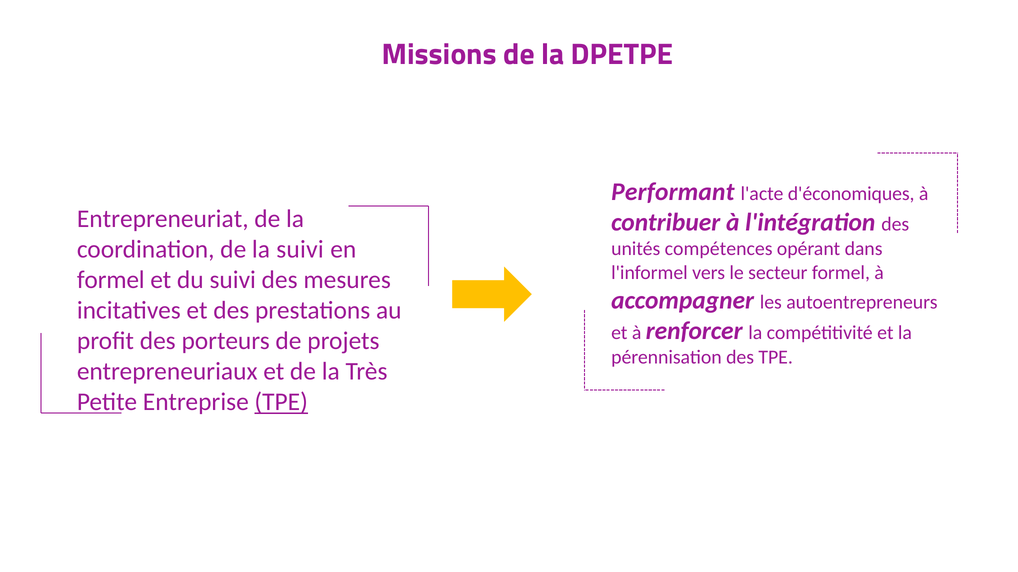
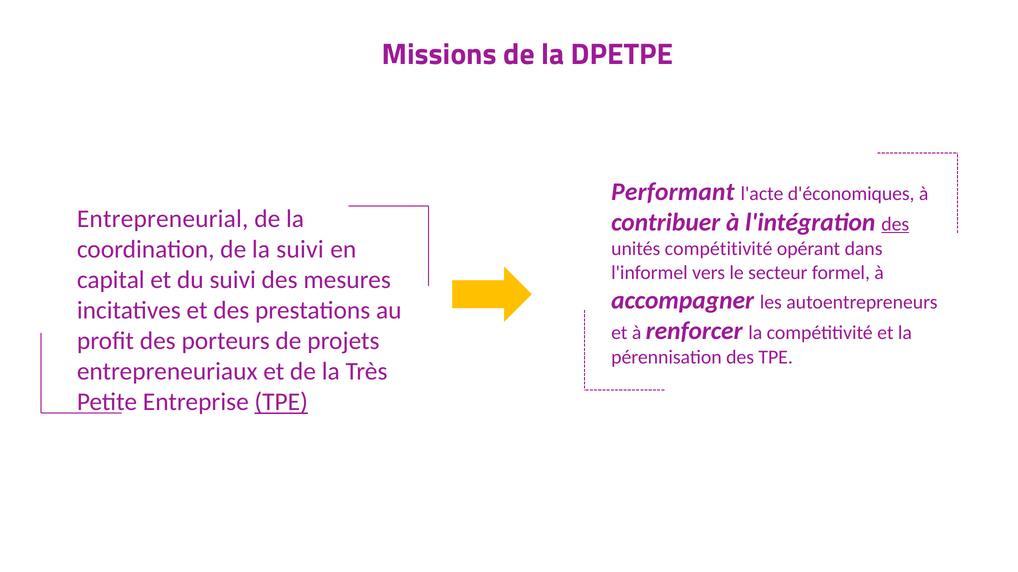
Entrepreneuriat: Entrepreneuriat -> Entrepreneurial (163, 219)
des underline: none -> present (895, 224)
unités compétences: compétences -> compétitivité (719, 249)
formel: formel -> capital (111, 280)
